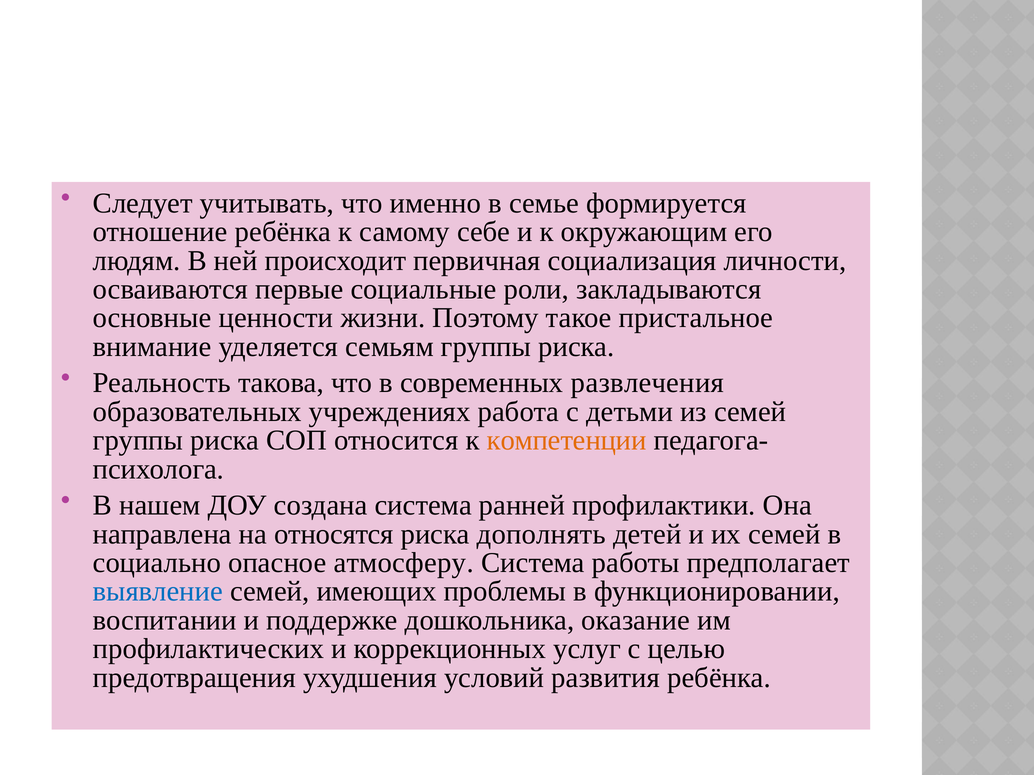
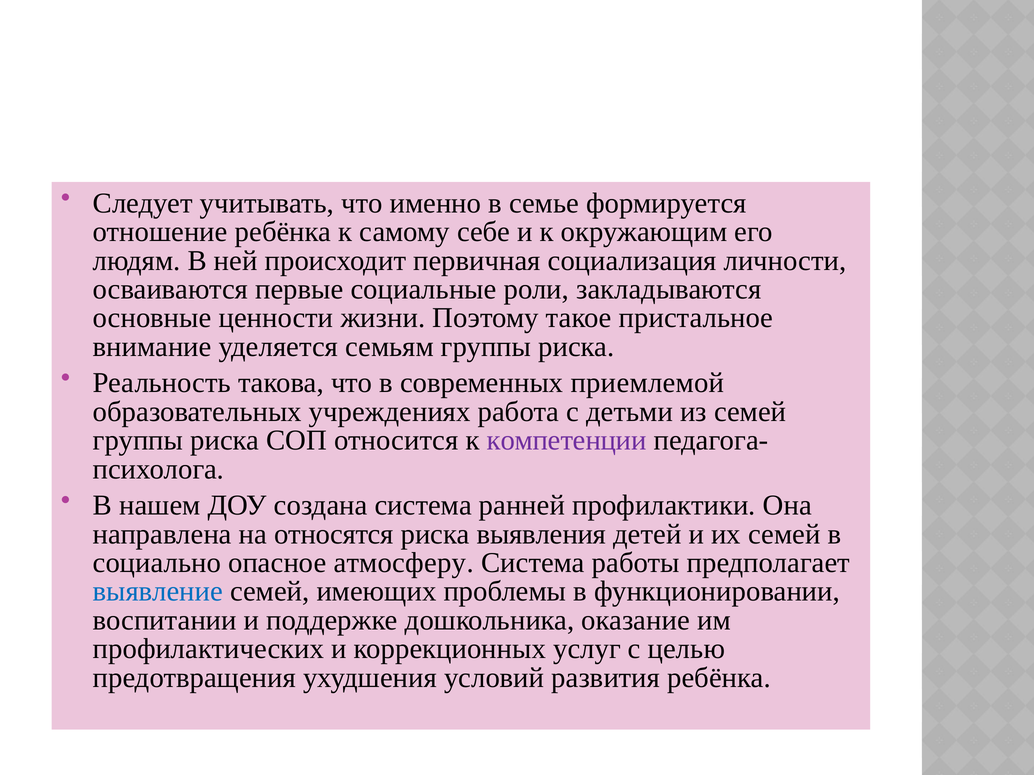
развлечения: развлечения -> приемлемой (647, 383)
компетенции colour: orange -> purple (567, 441)
дополнять: дополнять -> выявления (541, 534)
